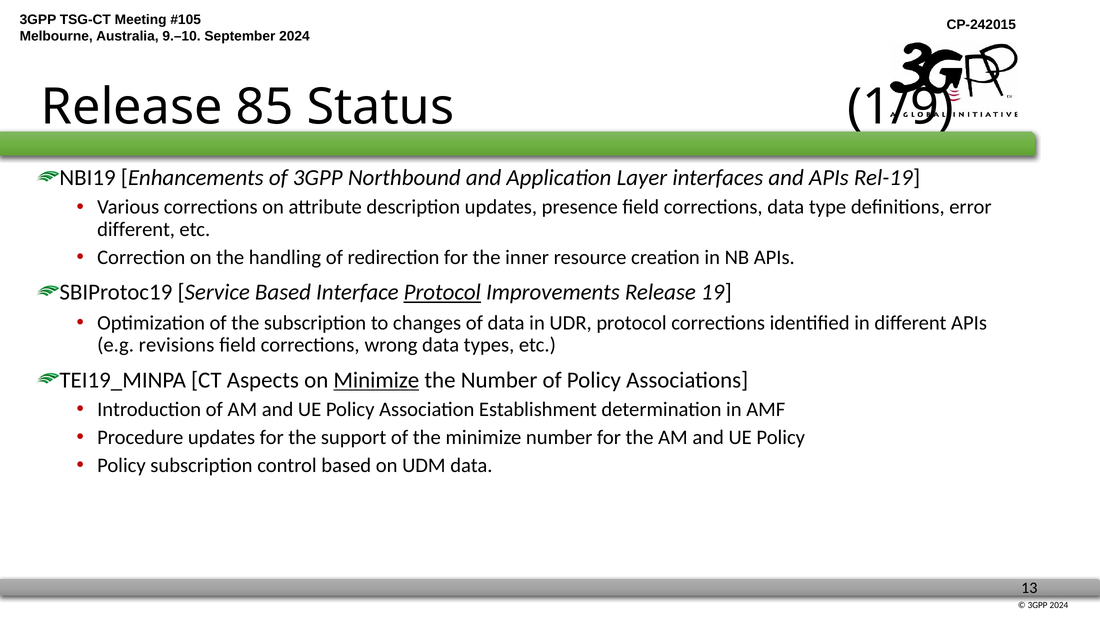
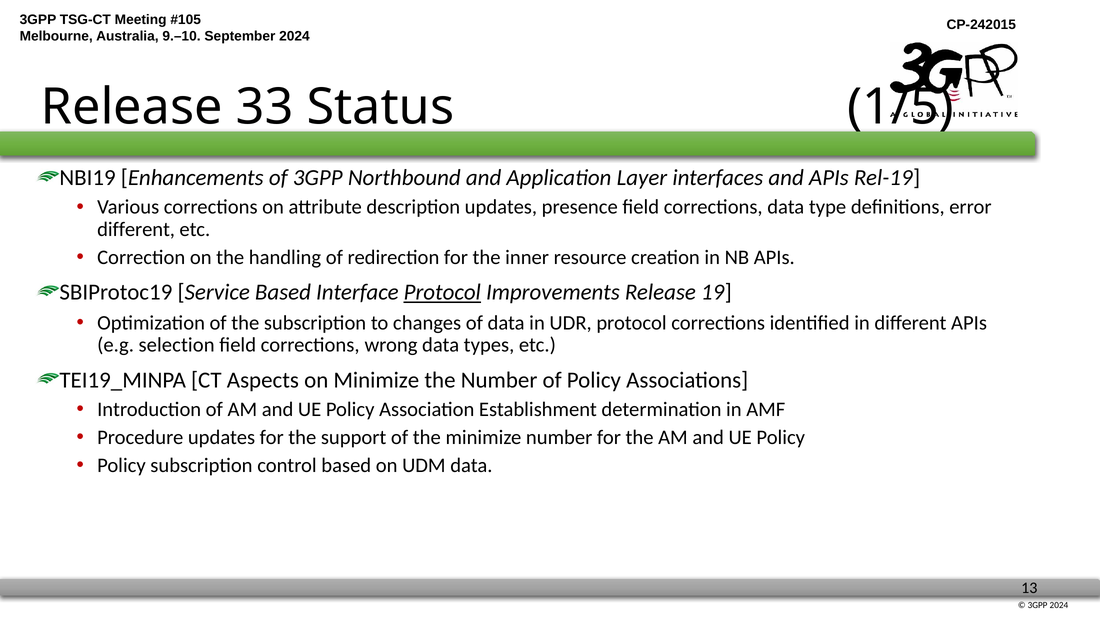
85: 85 -> 33 (265, 107)
1/9: 1/9 -> 1/5 (901, 107)
revisions: revisions -> selection (177, 345)
Minimize underline: present -> none (376, 380)
